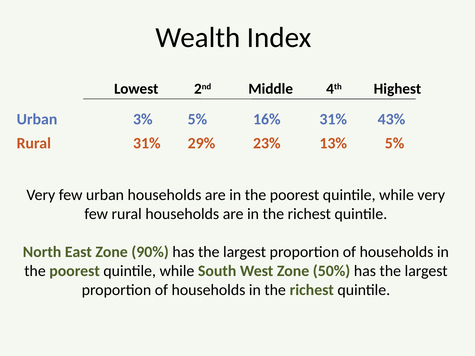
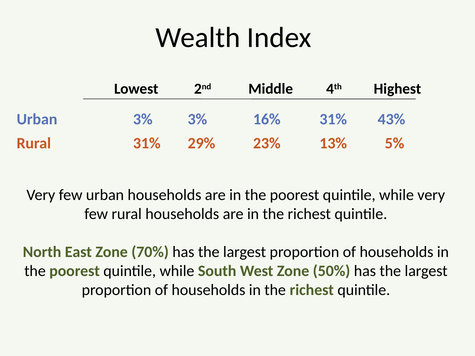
3% 5%: 5% -> 3% (197, 119)
90%: 90% -> 70% (150, 252)
